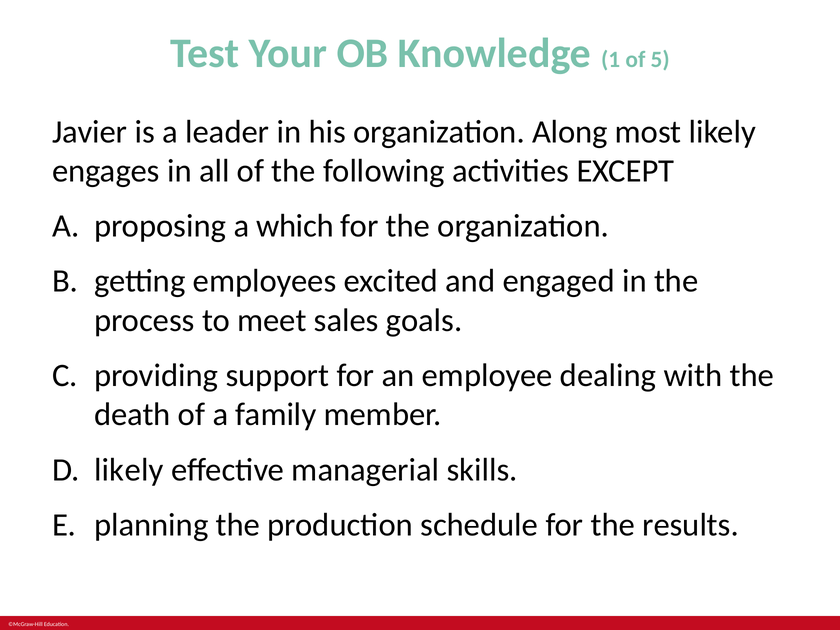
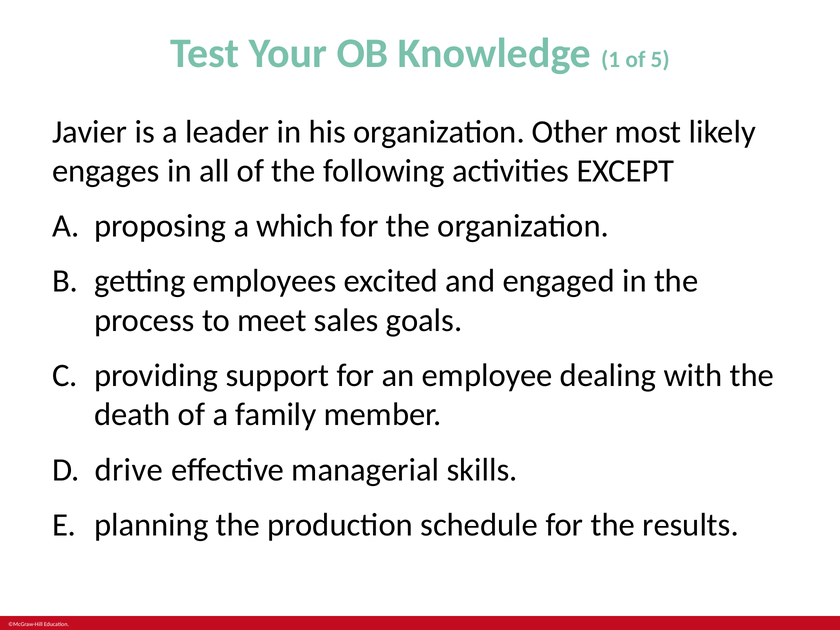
Along: Along -> Other (570, 132)
likely: likely -> drive (129, 470)
